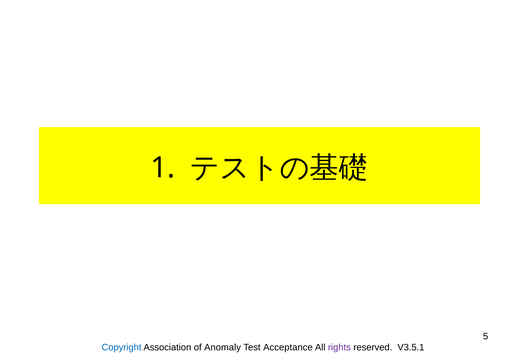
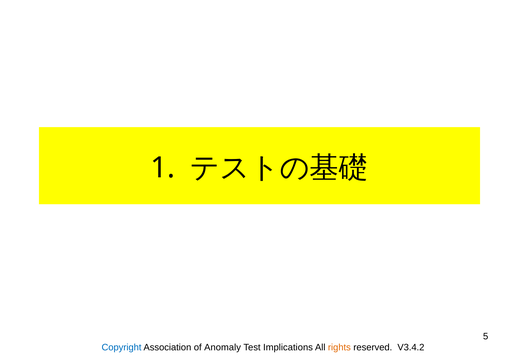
Acceptance: Acceptance -> Implications (288, 347)
rights colour: purple -> orange (339, 347)
V3.5.1: V3.5.1 -> V3.4.2 (411, 347)
